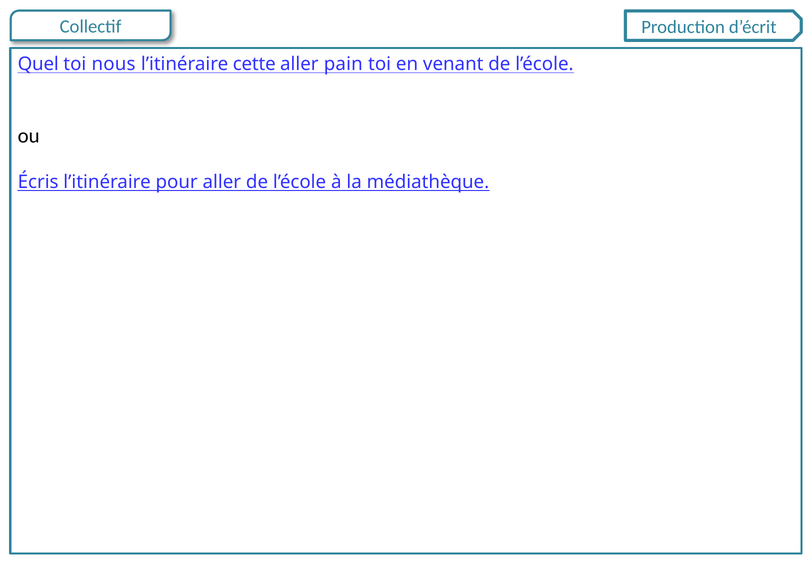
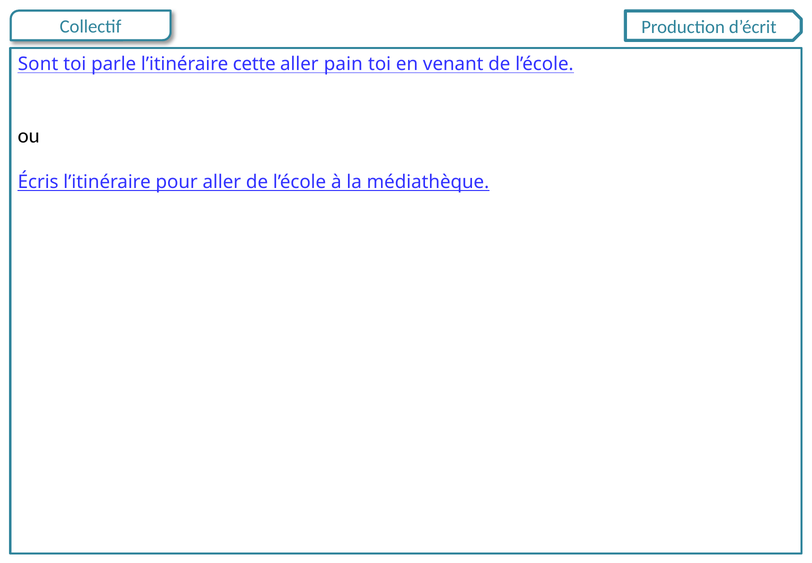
Quel: Quel -> Sont (38, 64)
nous: nous -> parle (114, 64)
